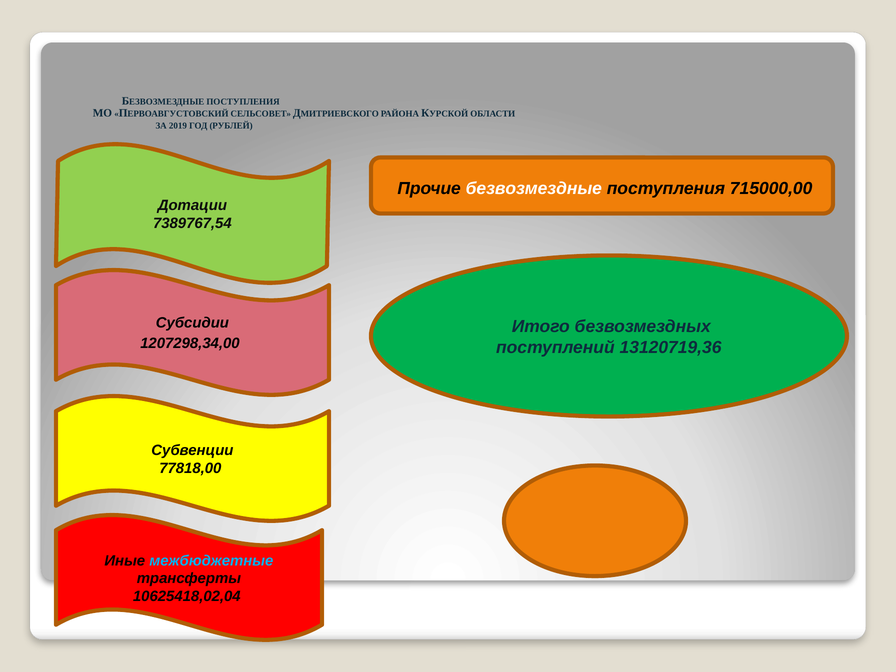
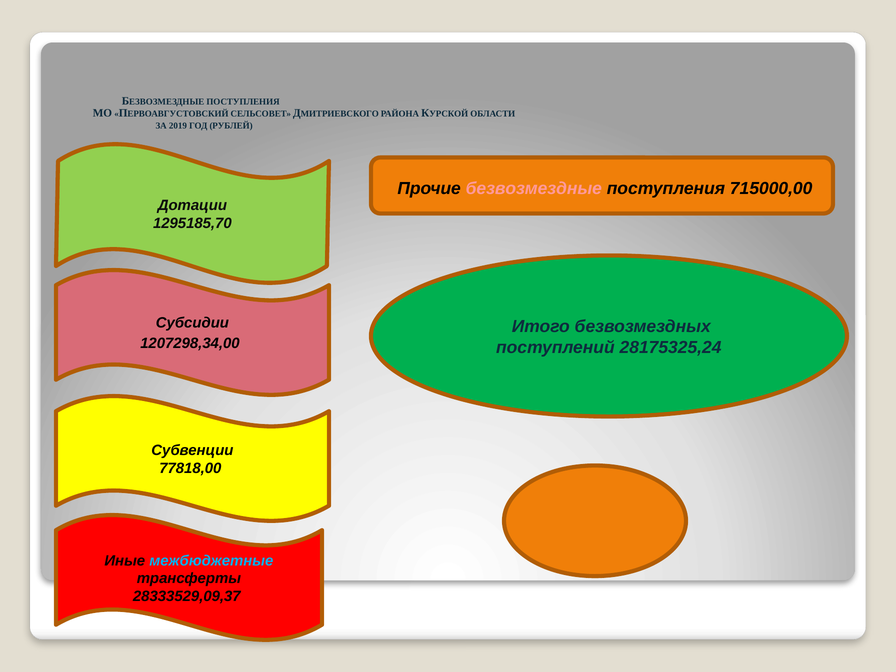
безвозмездные colour: white -> pink (534, 189)
7389767,54: 7389767,54 -> 1295185,70 (192, 223)
13120719,36: 13120719,36 -> 28175325,24 (671, 348)
10625418,02,04: 10625418,02,04 -> 28333529,09,37 (187, 596)
